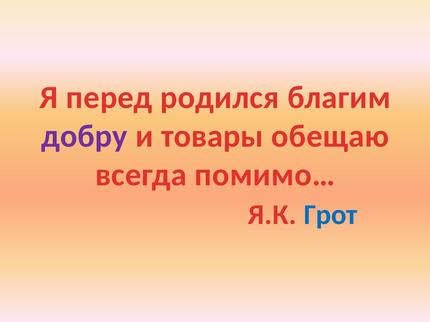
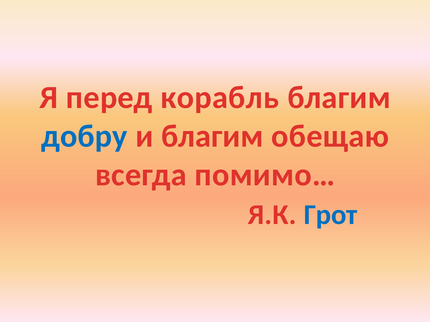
родился: родился -> корабль (220, 98)
добру colour: purple -> blue (84, 136)
и товары: товары -> благим (212, 136)
